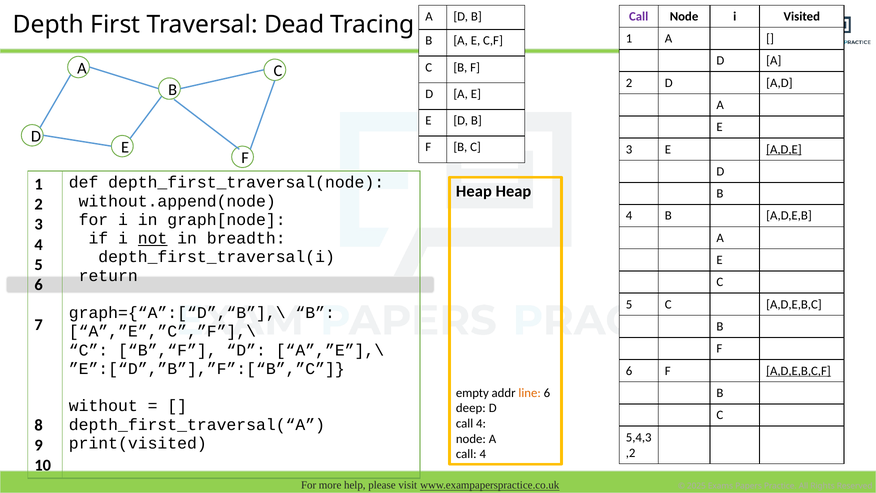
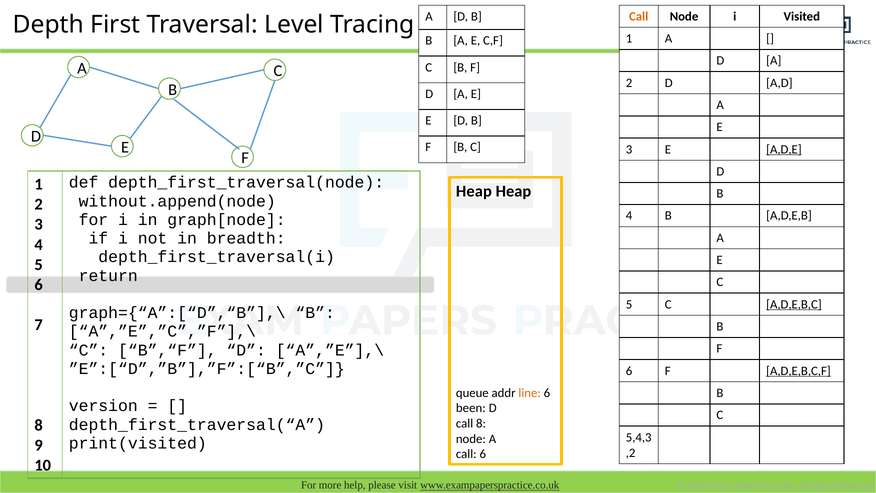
Call colour: purple -> orange (639, 16)
Dead: Dead -> Level (294, 25)
not underline: present -> none (153, 238)
A,D,E,B,C underline: none -> present (794, 304)
empty: empty -> queue (472, 393)
without: without -> version (103, 406)
deep: deep -> been (471, 408)
4: 4 -> 8 (481, 423)
4: 4 -> 6 (483, 454)
